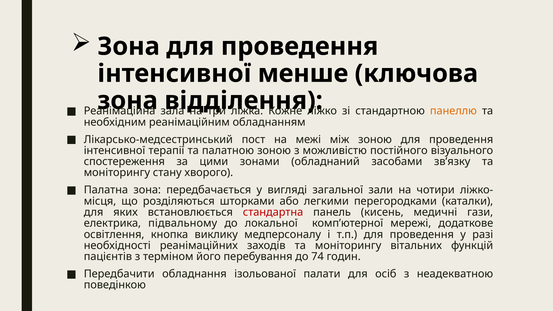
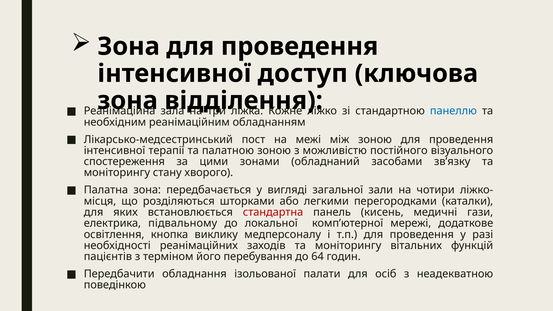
менше: менше -> доступ (303, 74)
панеллю colour: orange -> blue (453, 111)
74: 74 -> 64 (318, 257)
